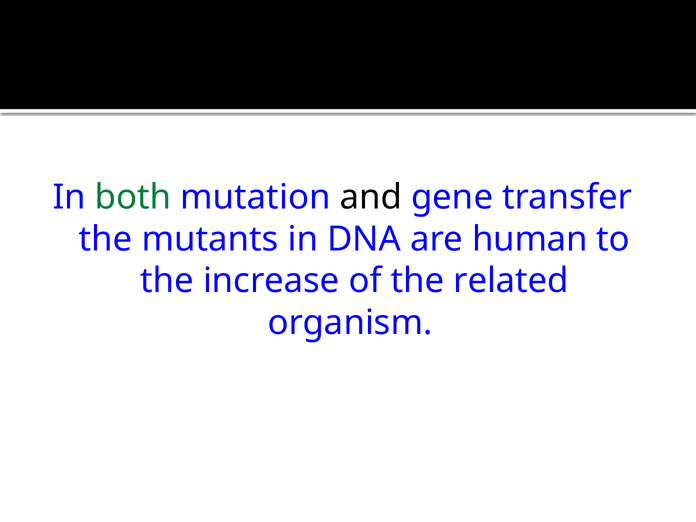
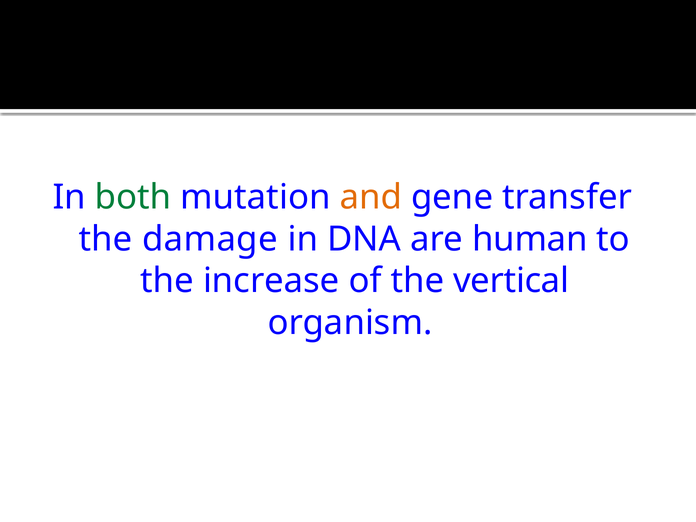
and colour: black -> orange (371, 197)
mutants: mutants -> damage (210, 239)
related: related -> vertical (511, 281)
